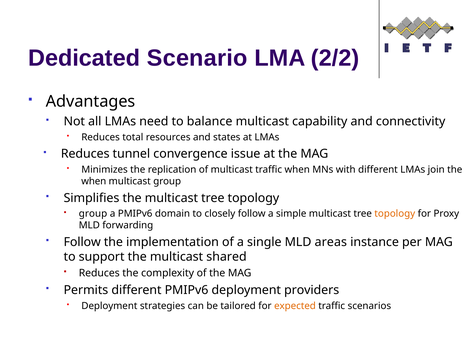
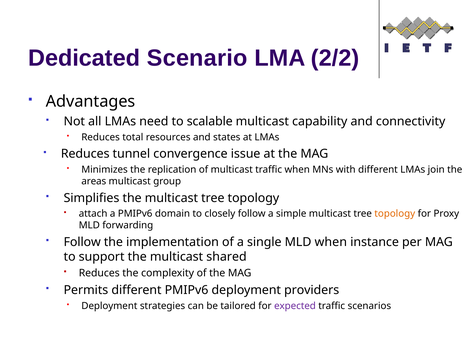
balance: balance -> scalable (210, 121)
when: when -> areas (94, 181)
group: group -> attach (93, 213)
MLD areas: areas -> when (331, 242)
expected colour: orange -> purple (295, 306)
